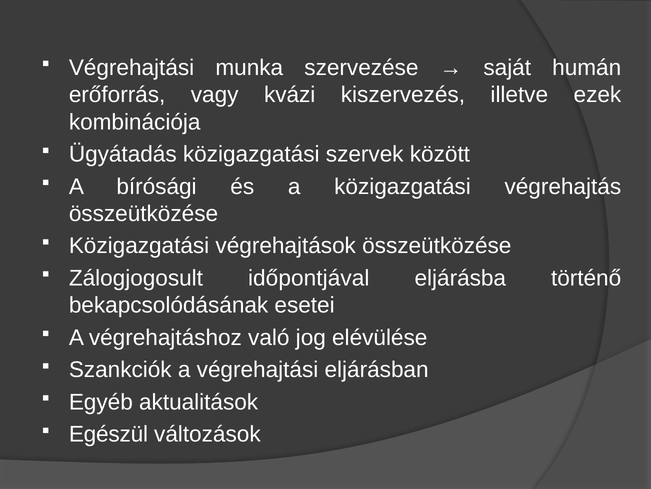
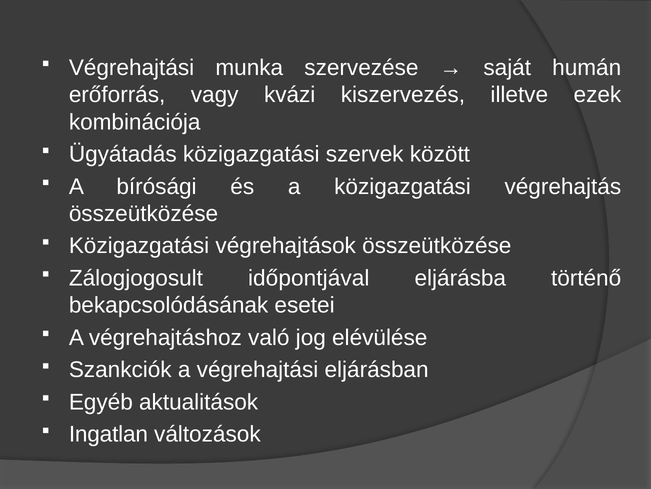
Egészül: Egészül -> Ingatlan (108, 434)
